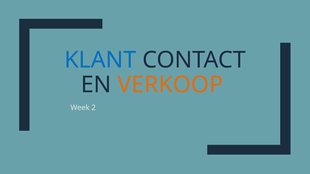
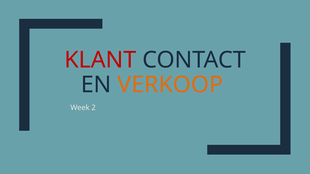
KLANT colour: blue -> red (100, 60)
